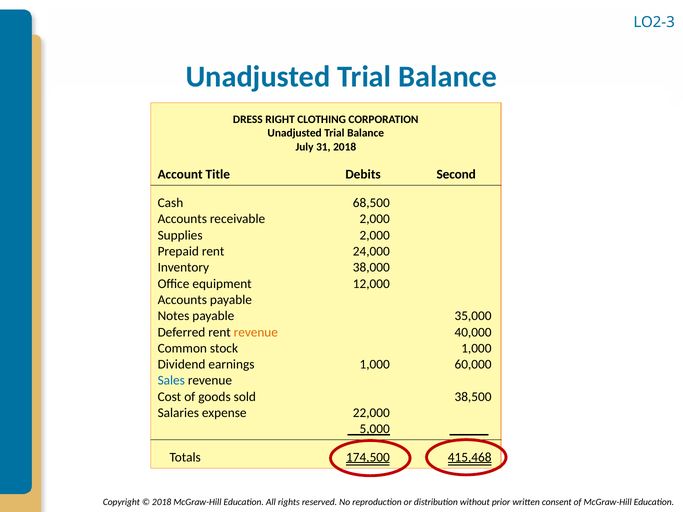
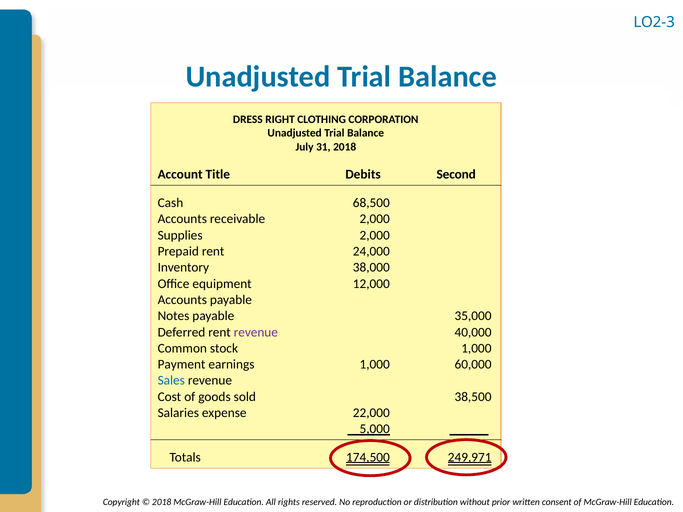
revenue colour: orange -> purple (256, 332)
Dividend: Dividend -> Payment (182, 365)
415,468: 415,468 -> 249,971 (470, 458)
